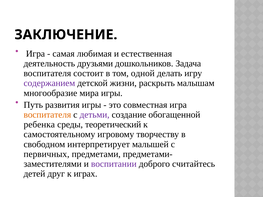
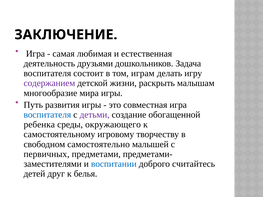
одной: одной -> играм (143, 73)
воспитателя colour: orange -> blue (47, 115)
теоретический: теоретический -> окружающего (113, 125)
интерпретирует: интерпретирует -> самостоятельно (99, 144)
воспитании colour: purple -> blue (114, 164)
играх: играх -> белья (86, 174)
